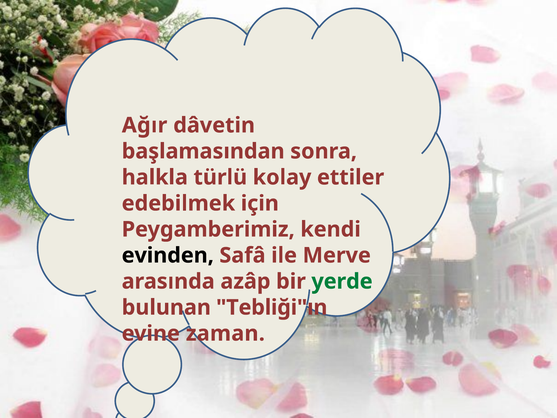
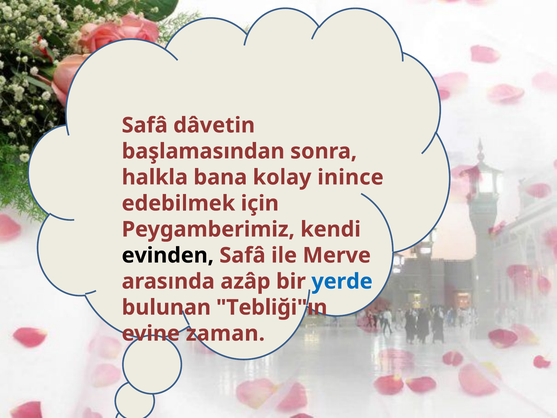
Ağır: Ağır -> Safâ (145, 125)
türlü: türlü -> bana (220, 177)
ettiler: ettiler -> inince (350, 177)
yerde colour: green -> blue (342, 281)
